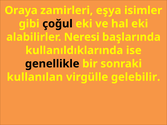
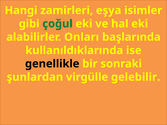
Oraya: Oraya -> Hangi (21, 10)
çoğul colour: black -> green (57, 24)
Neresi: Neresi -> Onları (82, 37)
kullanılan: kullanılan -> şunlardan (35, 77)
